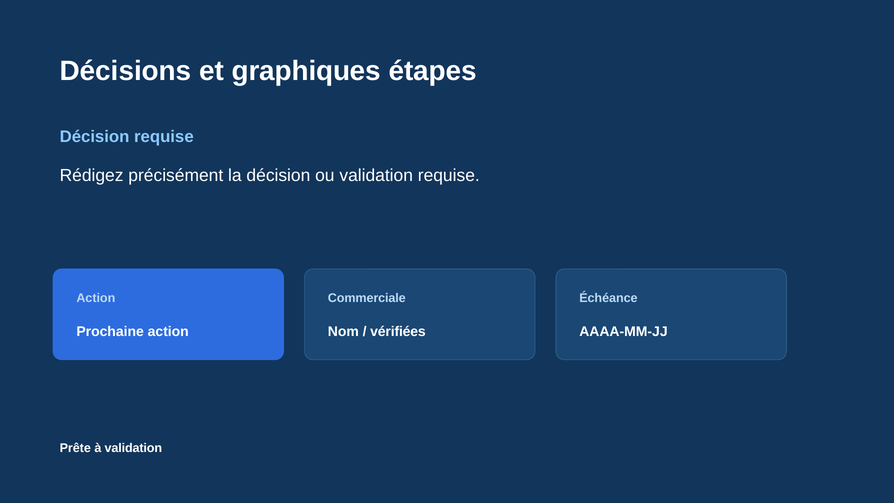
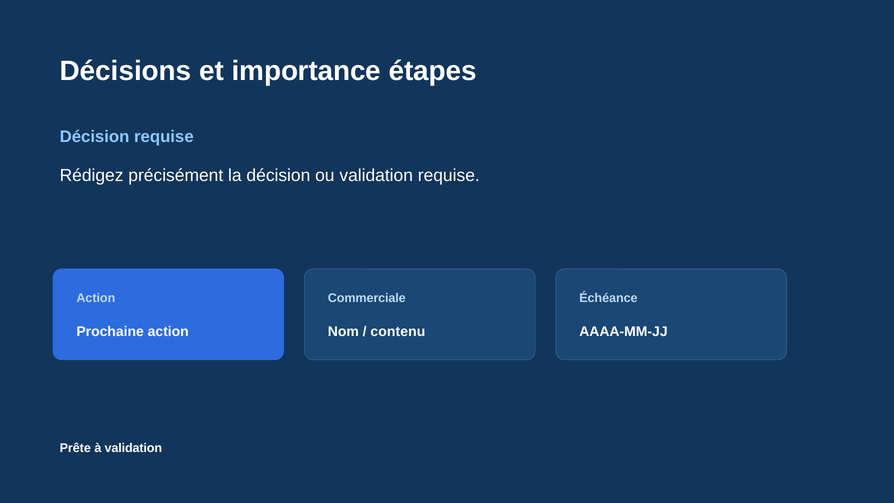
graphiques: graphiques -> importance (306, 71)
vérifiées: vérifiées -> contenu (398, 332)
